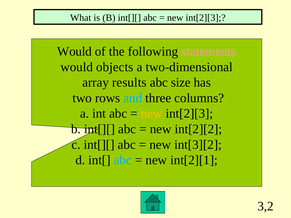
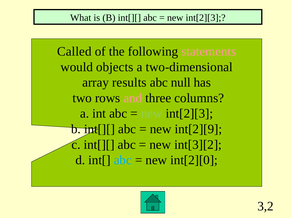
Would: Would -> Called (74, 52)
size: size -> null (181, 83)
and colour: light blue -> pink (133, 98)
new colour: yellow -> light green (152, 114)
int[2][2: int[2][2 -> int[2][9 (198, 129)
int[2][1: int[2][1 -> int[2][0 (194, 160)
